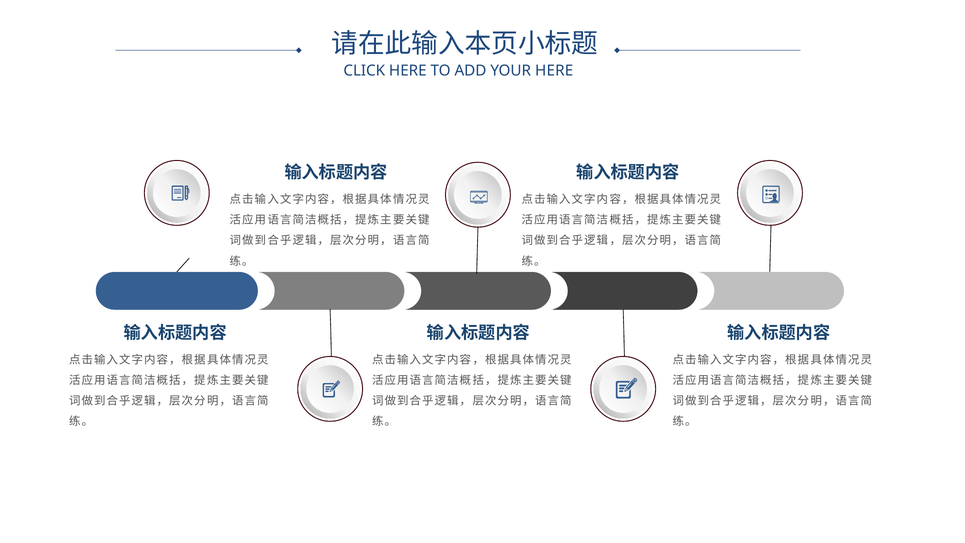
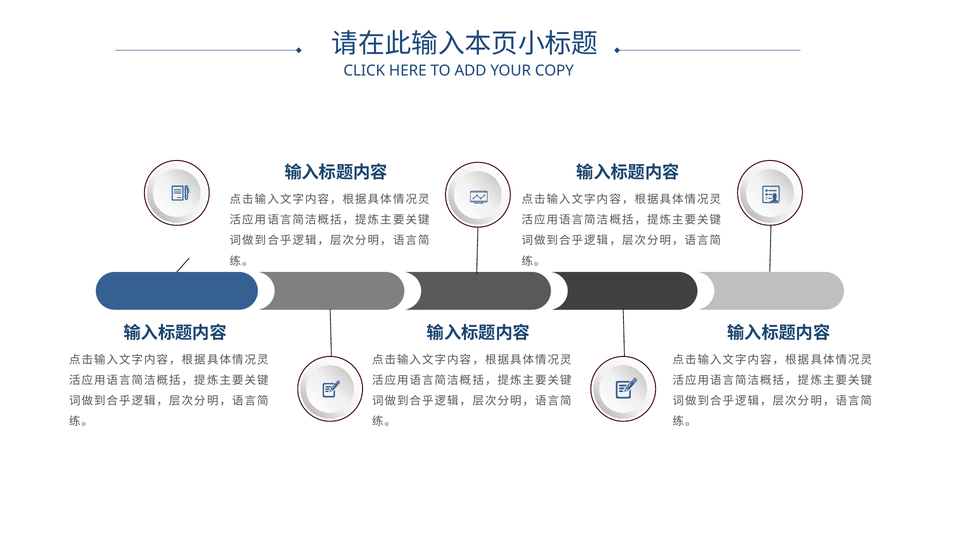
YOUR HERE: HERE -> COPY (554, 71)
